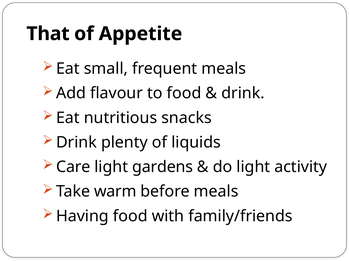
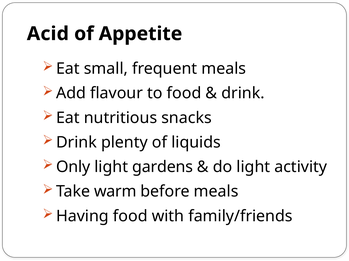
That: That -> Acid (48, 34)
Care: Care -> Only (73, 167)
